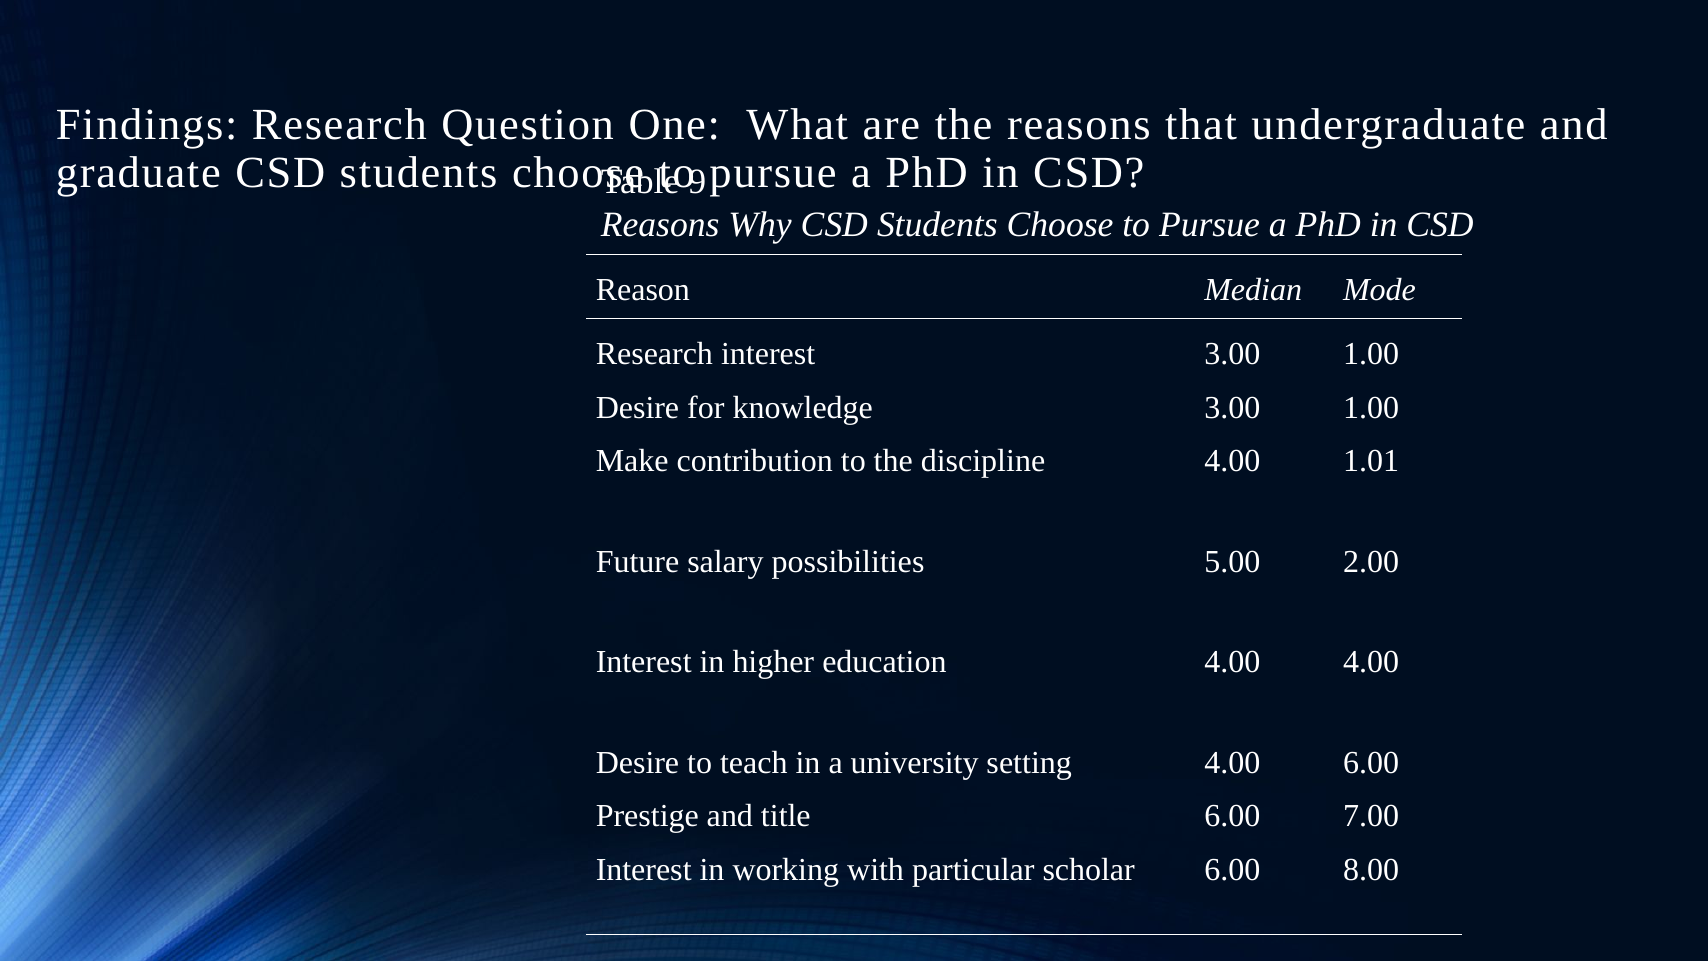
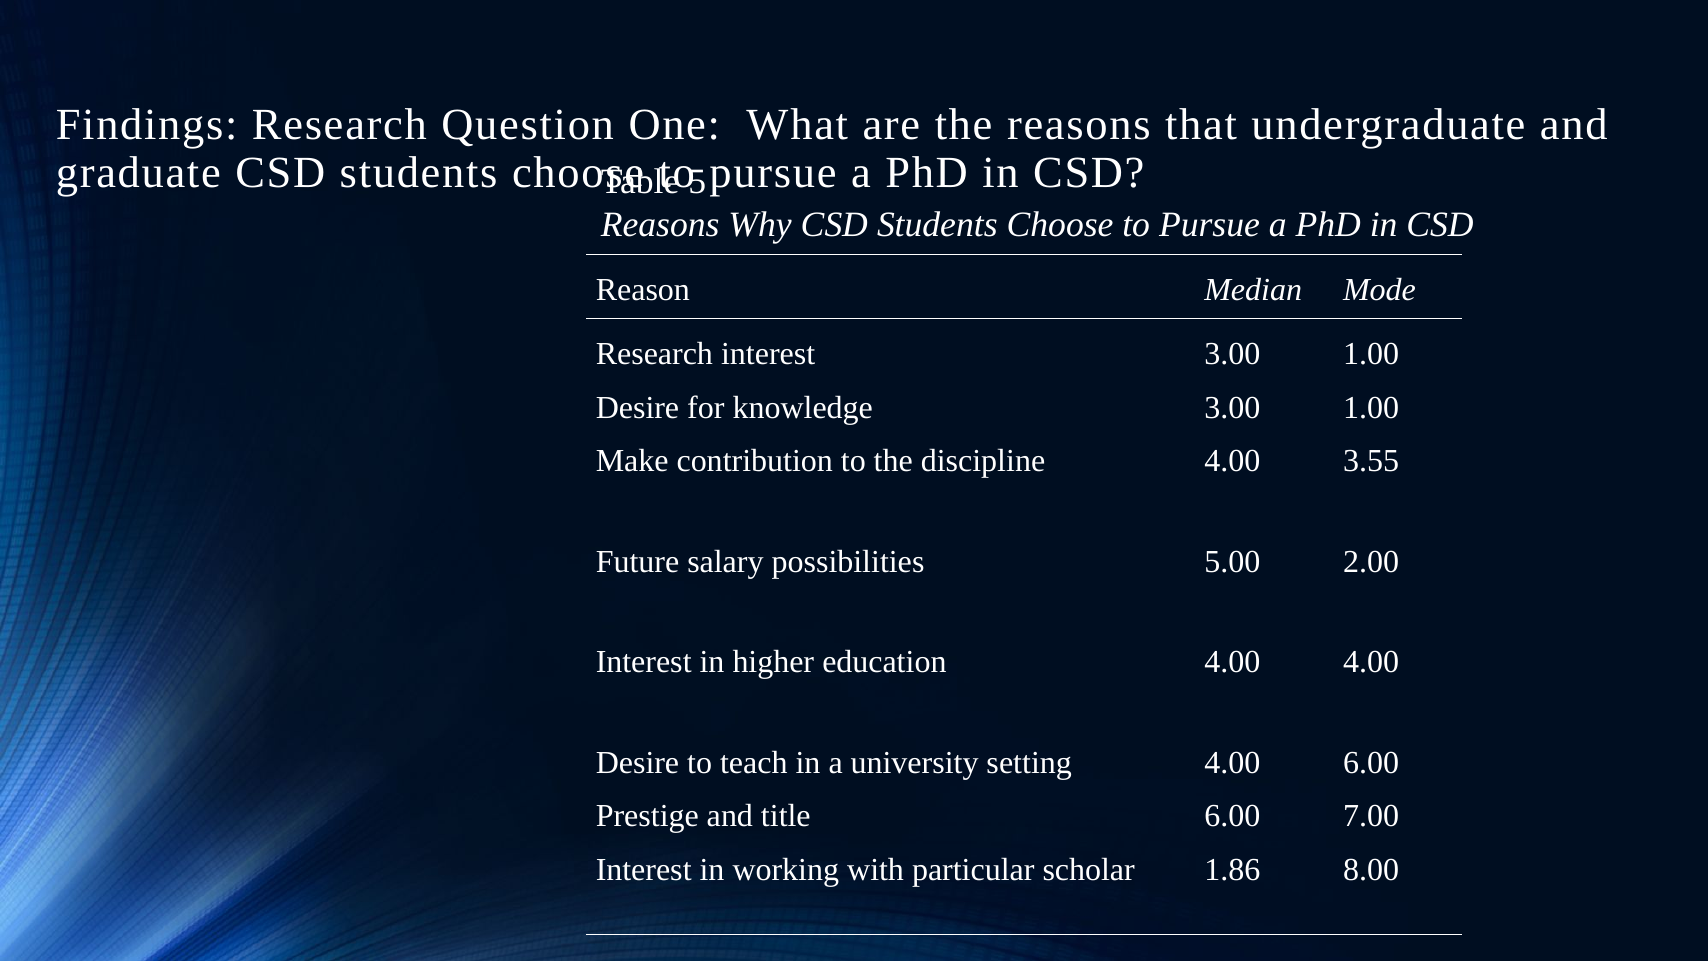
9: 9 -> 5 (697, 182)
1.01: 1.01 -> 3.55 (1371, 461)
scholar 6.00: 6.00 -> 1.86 (1232, 869)
